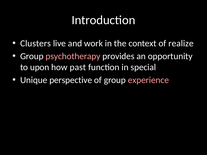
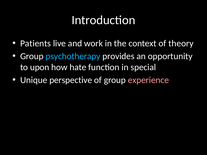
Clusters: Clusters -> Patients (36, 43)
realize: realize -> theory (181, 43)
psychotherapy colour: pink -> light blue (73, 56)
past: past -> hate (78, 67)
